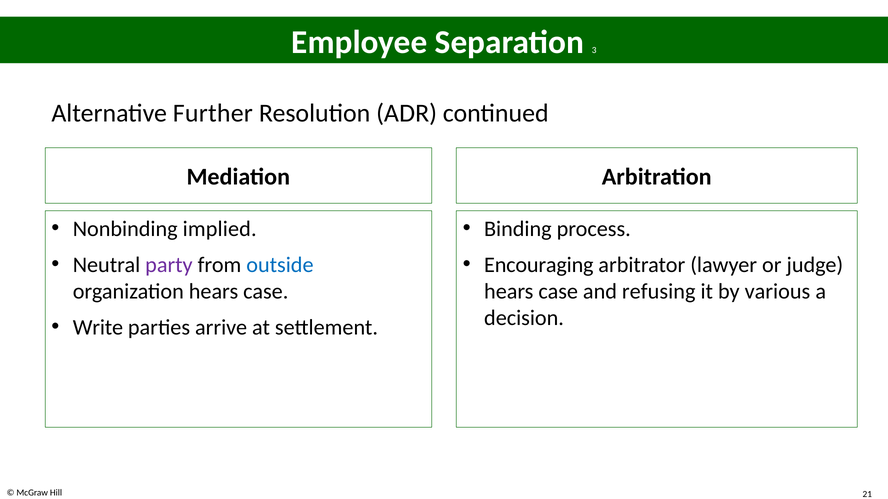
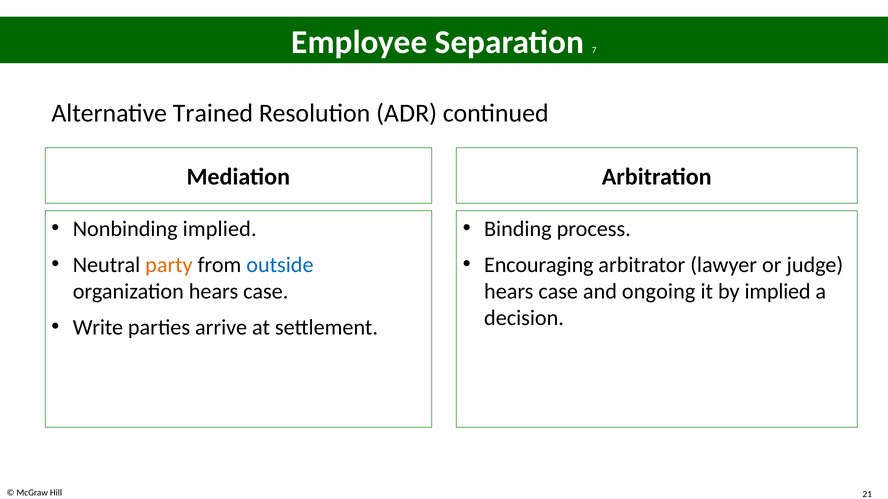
3: 3 -> 7 (594, 50)
Further: Further -> Trained (213, 113)
party colour: purple -> orange (169, 265)
refusing: refusing -> ongoing (659, 292)
by various: various -> implied (778, 292)
